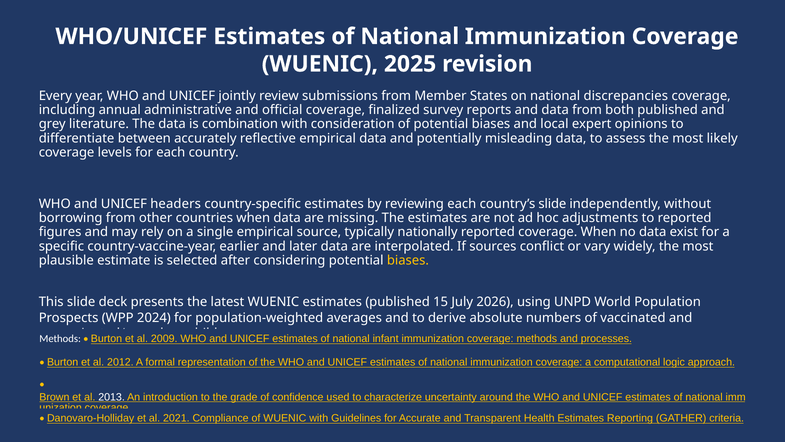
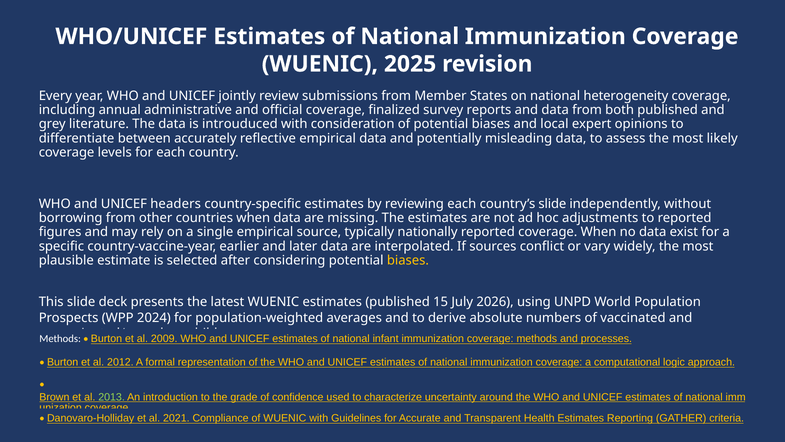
discrepancies: discrepancies -> heterogeneity (626, 96)
combination: combination -> introuduced (240, 124)
2013 colour: white -> light green (112, 397)
